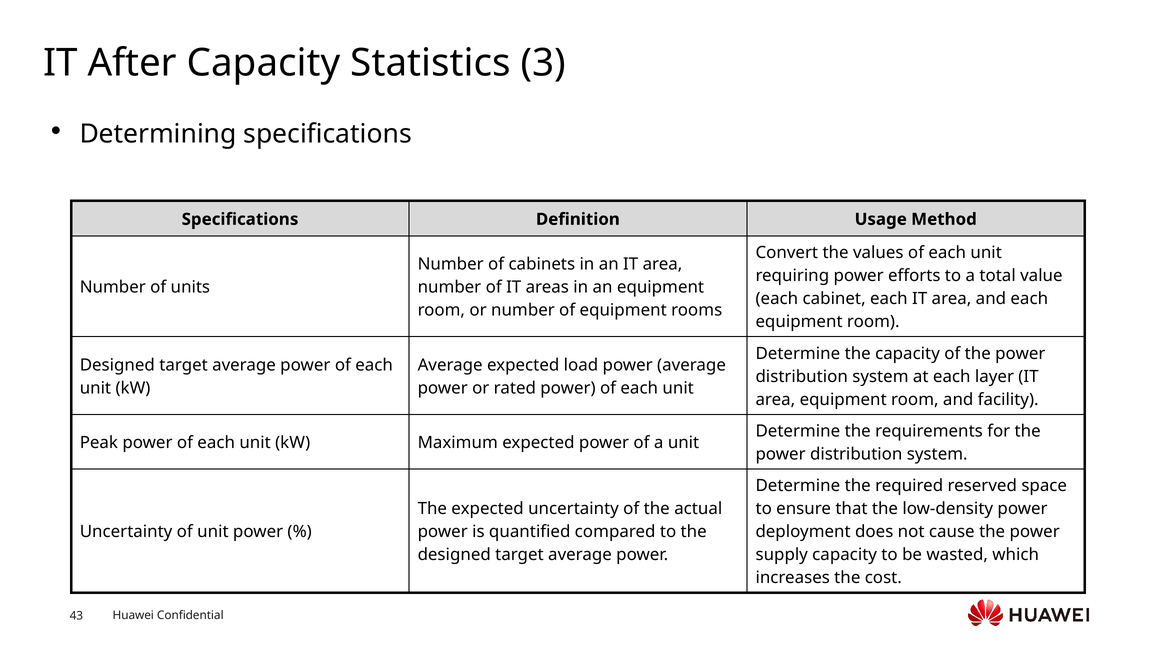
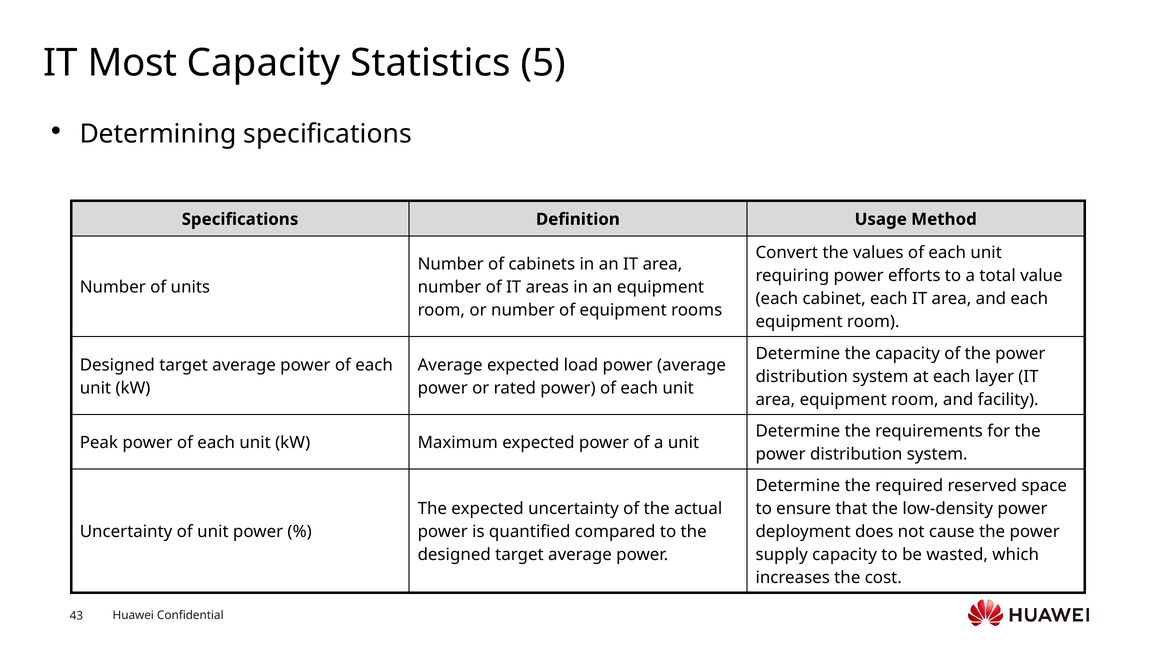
After: After -> Most (132, 63)
3: 3 -> 5 (543, 63)
